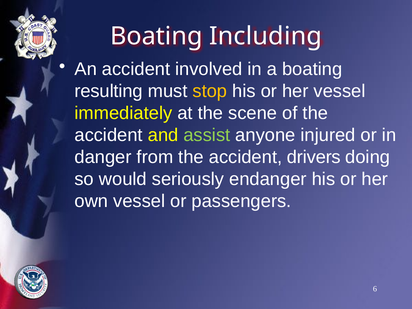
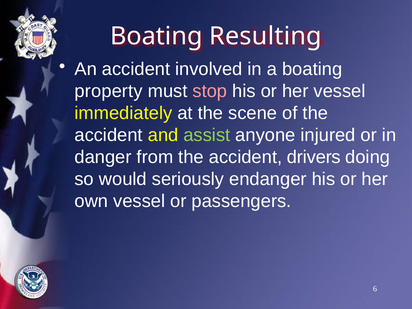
Including: Including -> Resulting (265, 36)
resulting: resulting -> property (109, 91)
stop colour: yellow -> pink (210, 91)
